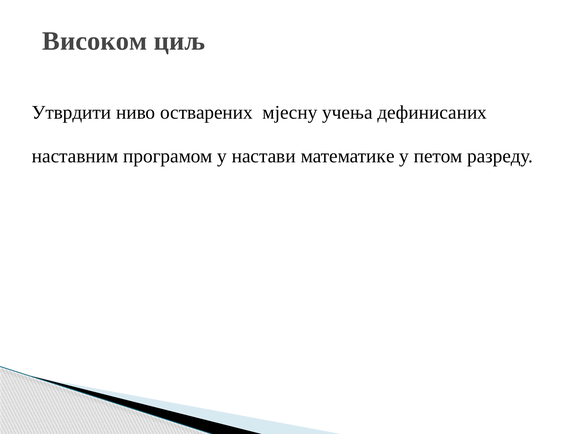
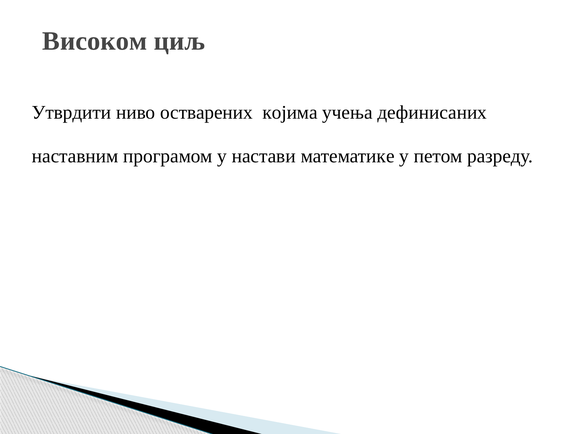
мјесну: мјесну -> којима (290, 112)
